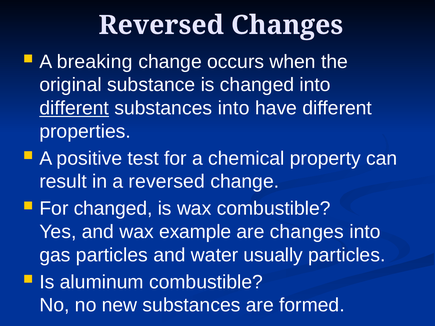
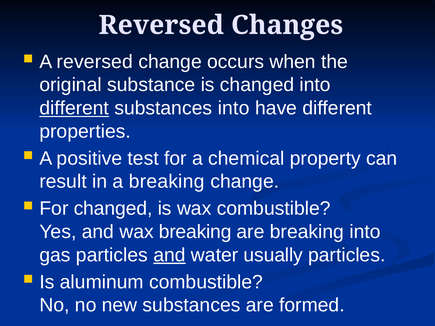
A breaking: breaking -> reversed (95, 62)
a reversed: reversed -> breaking (167, 182)
wax example: example -> breaking (195, 232)
are changes: changes -> breaking (307, 232)
and underline: none -> present (170, 255)
